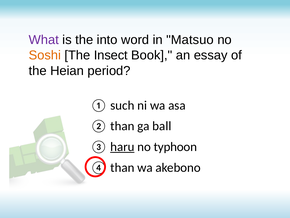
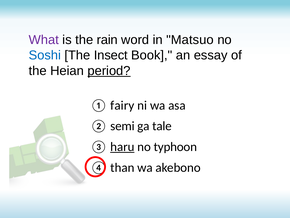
into: into -> rain (107, 40)
Soshi colour: orange -> blue (45, 55)
period underline: none -> present (109, 71)
such: such -> fairy (122, 105)
② than: than -> semi (122, 126)
ball: ball -> tale (162, 126)
